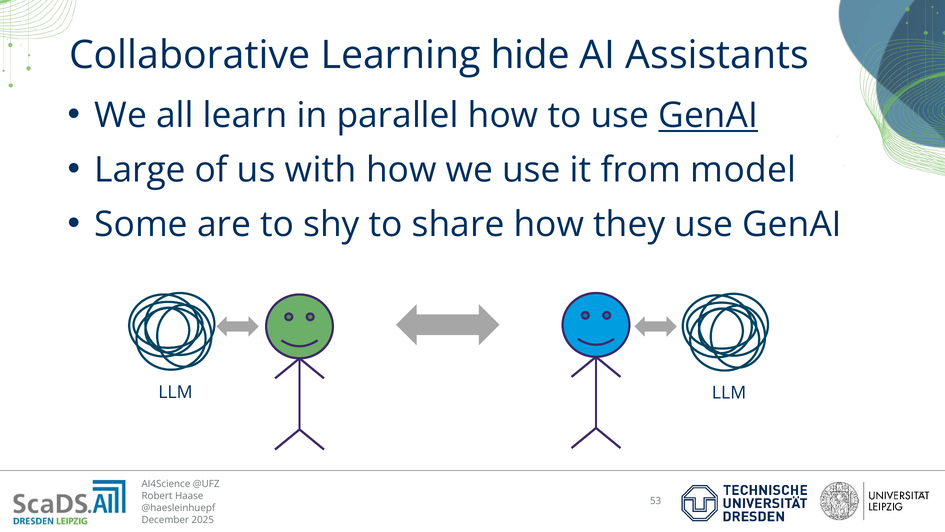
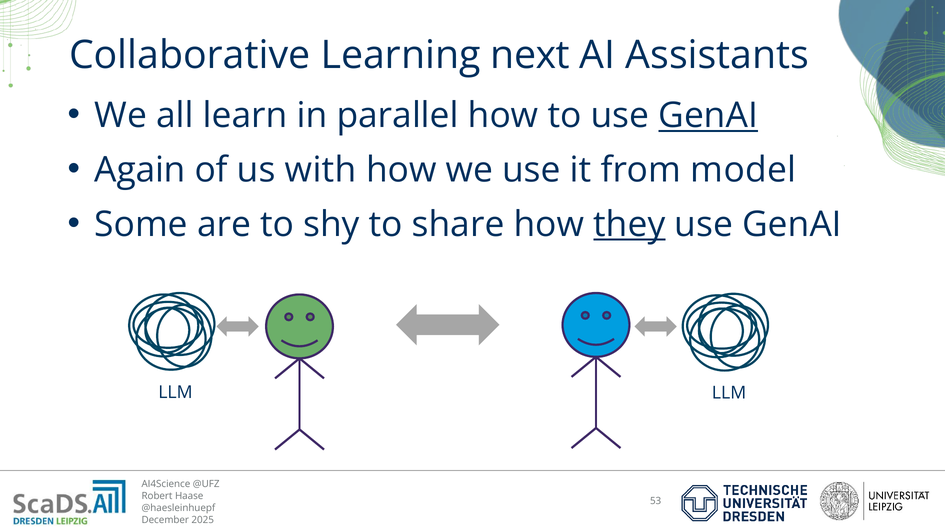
hide: hide -> next (530, 55)
Large: Large -> Again (140, 170)
they underline: none -> present (629, 224)
